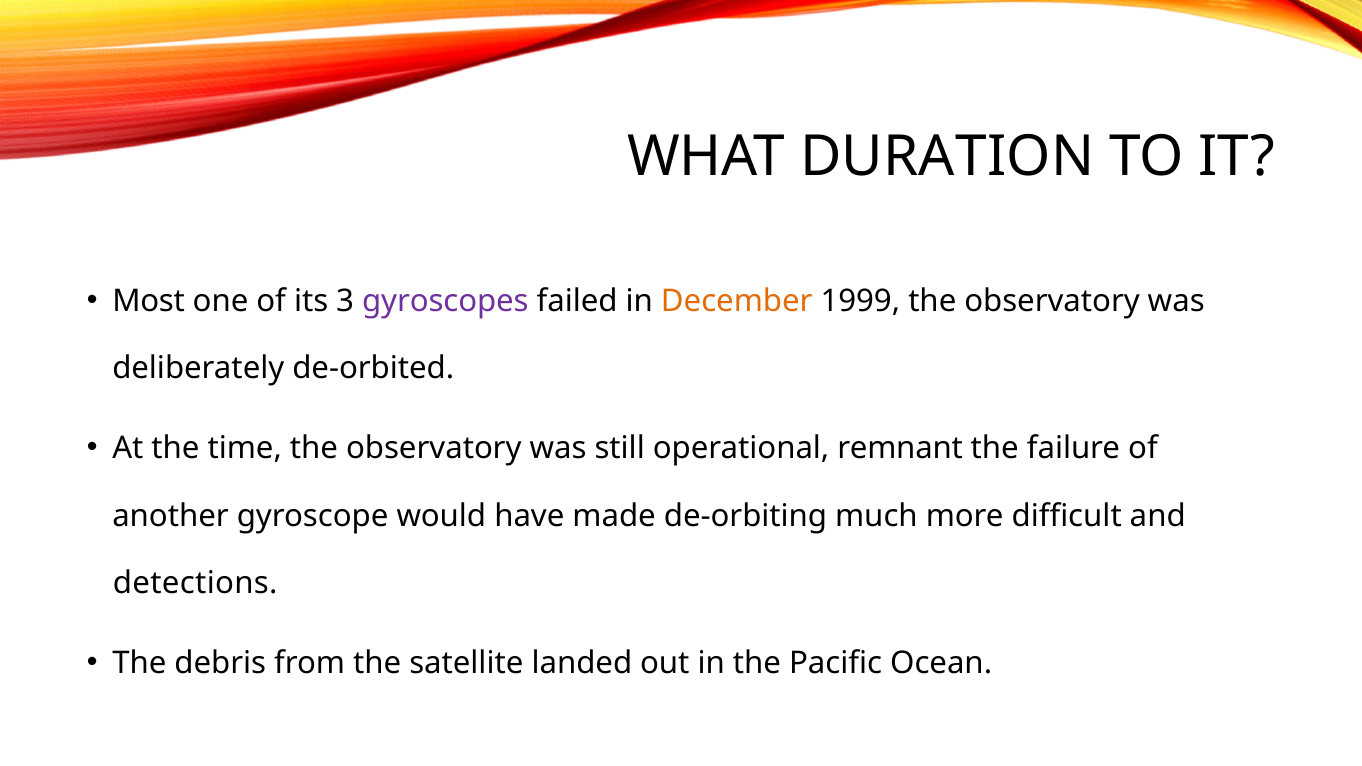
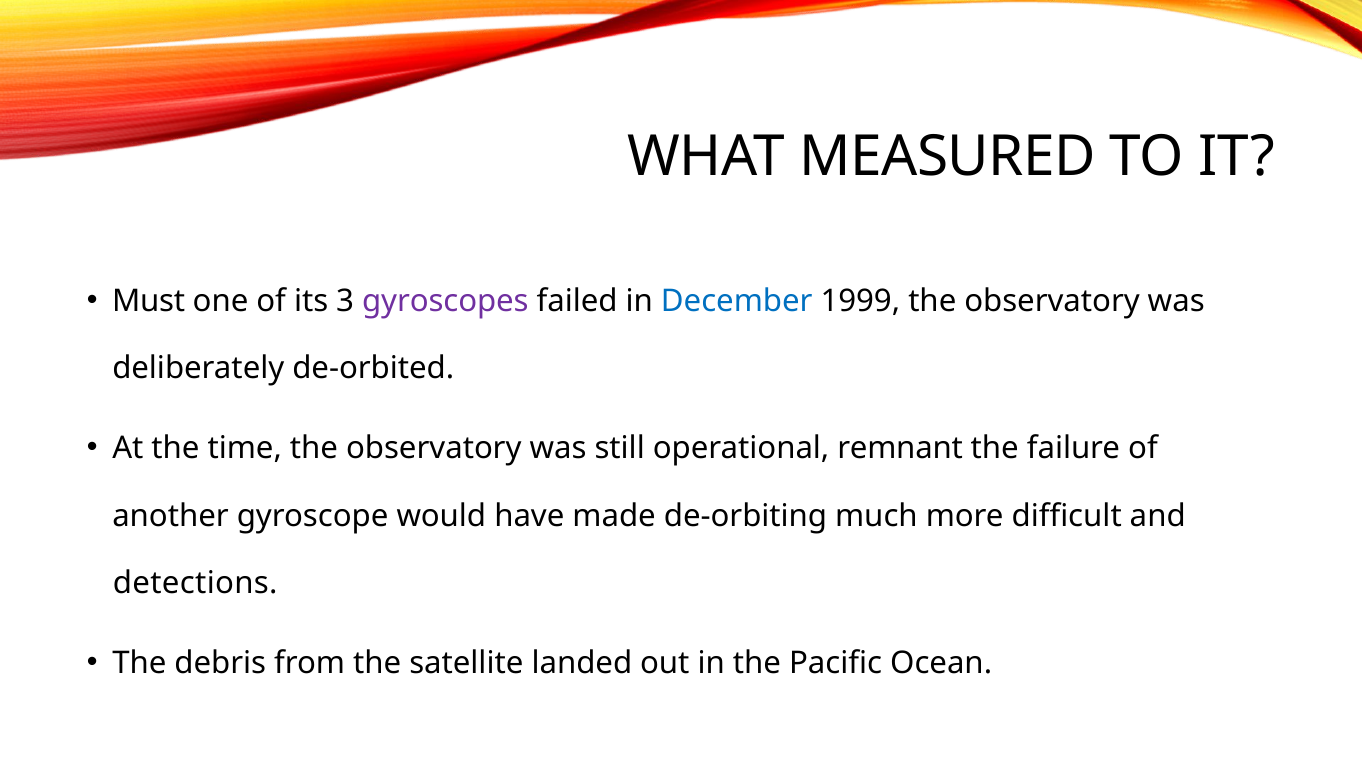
DURATION: DURATION -> MEASURED (948, 157)
Most: Most -> Must (149, 301)
December colour: orange -> blue (737, 301)
